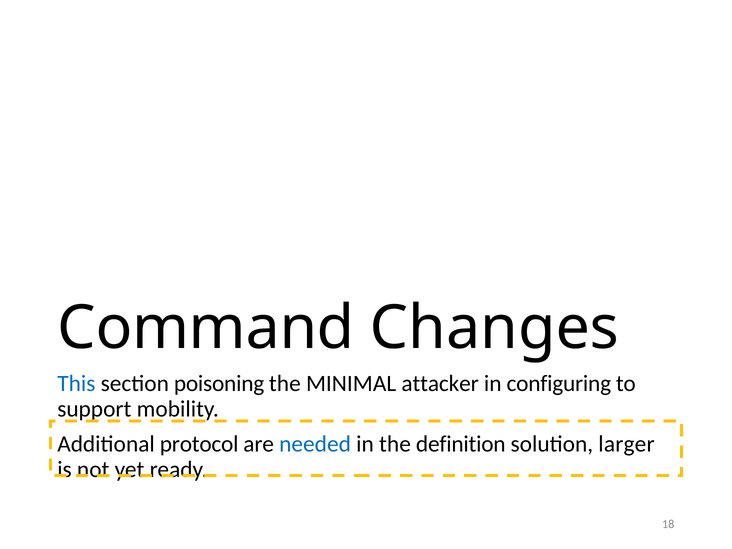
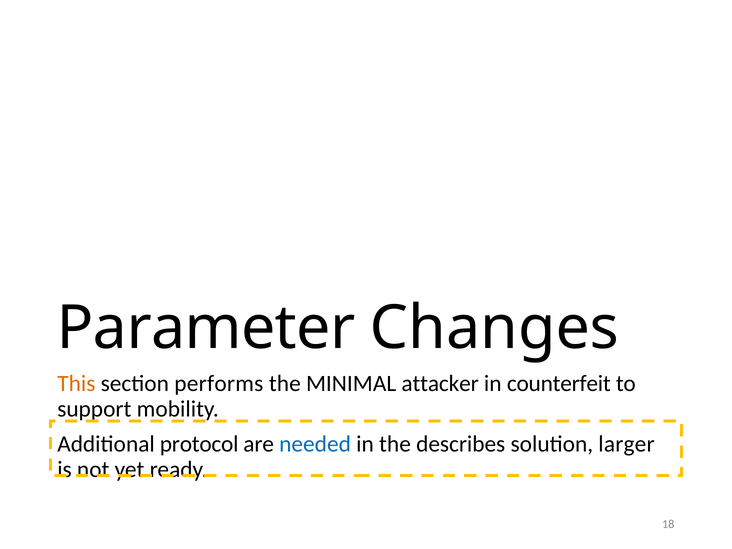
Command: Command -> Parameter (206, 328)
This colour: blue -> orange (76, 384)
poisoning: poisoning -> performs (219, 384)
configuring: configuring -> counterfeit (559, 384)
definition: definition -> describes (461, 444)
